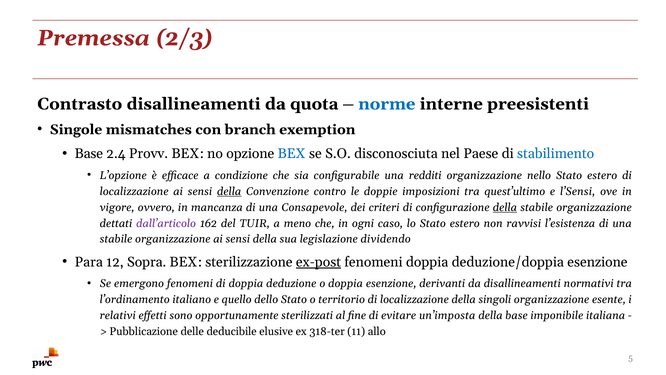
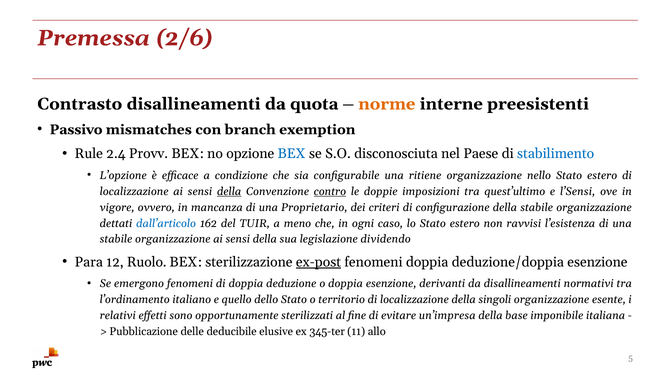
2/3: 2/3 -> 2/6 (184, 38)
norme colour: blue -> orange (387, 104)
Singole: Singole -> Passivo (76, 129)
Base: Base -> Rule (89, 154)
redditi: redditi -> ritiene (425, 175)
contro underline: none -> present (330, 191)
Consapevole: Consapevole -> Proprietario (314, 207)
della underline: present -> none (505, 207)
dall’articolo colour: purple -> blue (166, 223)
Sopra: Sopra -> Ruolo (147, 262)
un’imposta: un’imposta -> un’impresa (447, 315)
318-ter: 318-ter -> 345-ter (327, 331)
